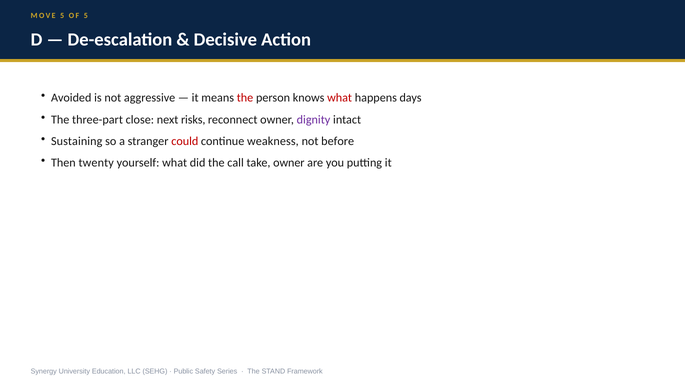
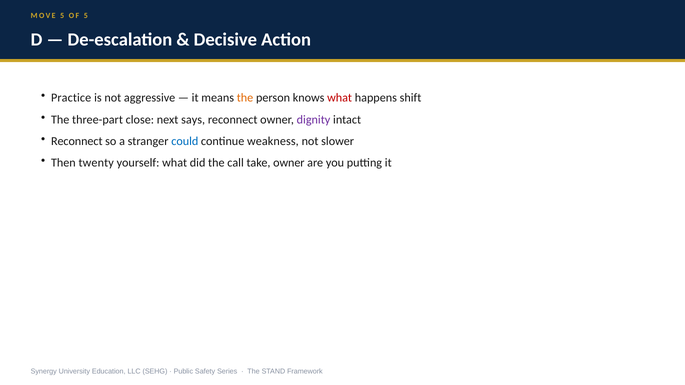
Avoided: Avoided -> Practice (71, 98)
the colour: red -> orange (245, 98)
days: days -> shift (411, 98)
risks: risks -> says (193, 120)
Sustaining: Sustaining -> Reconnect (77, 141)
could colour: red -> blue (185, 141)
before: before -> slower (338, 141)
